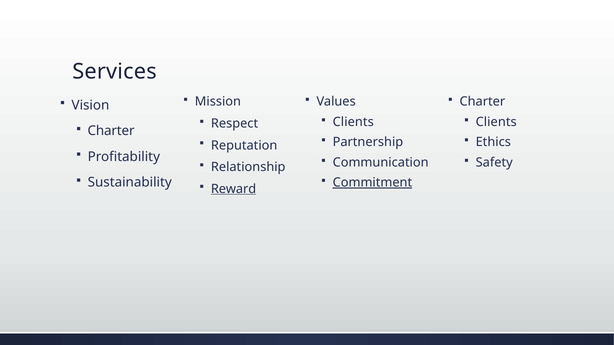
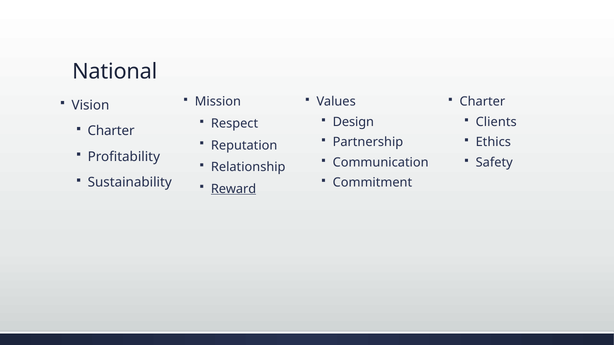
Services: Services -> National (115, 71)
Clients: Clients -> Design (353, 122)
Commitment underline: present -> none (372, 183)
